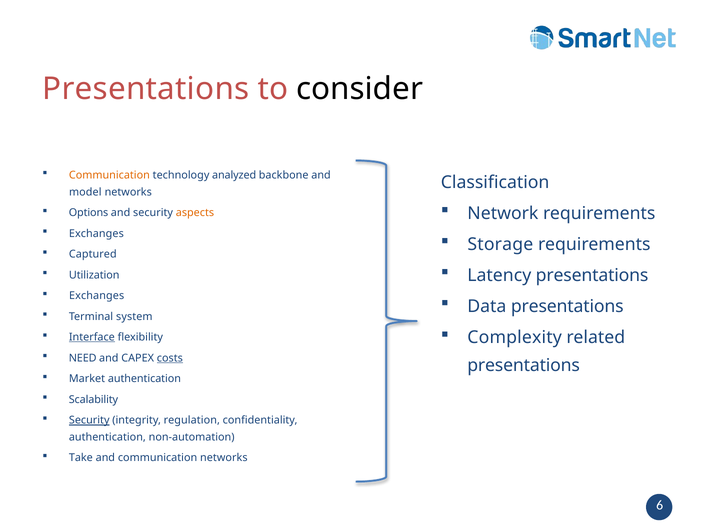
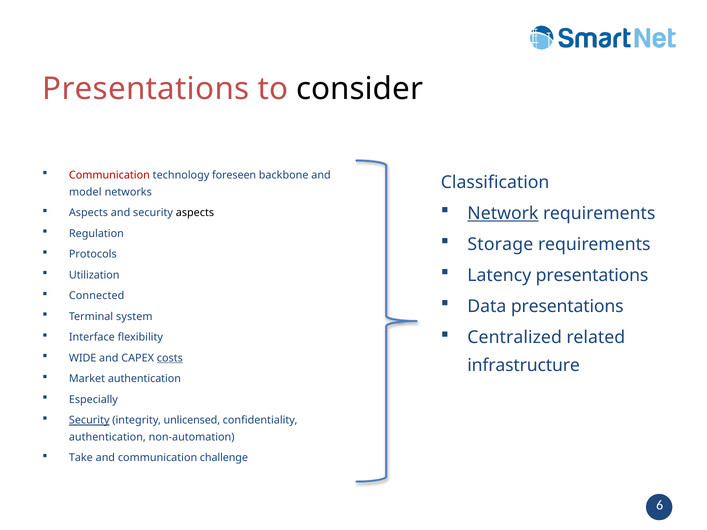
Communication colour: orange -> red (109, 175)
analyzed: analyzed -> foreseen (234, 175)
Network underline: none -> present (503, 213)
Options: Options -> Aspects (88, 213)
aspects colour: orange -> black (195, 213)
Exchanges: Exchanges -> Regulation (96, 234)
Captured: Captured -> Protocols (93, 254)
Exchanges: Exchanges -> Connected (97, 296)
Complexity: Complexity -> Centralized (515, 338)
Interface underline: present -> none (92, 337)
NEED: NEED -> WIDE (83, 358)
presentations: presentations -> infrastructure (524, 365)
Scalability: Scalability -> Especially (93, 400)
regulation: regulation -> unlicensed (192, 420)
communication networks: networks -> challenge (224, 458)
